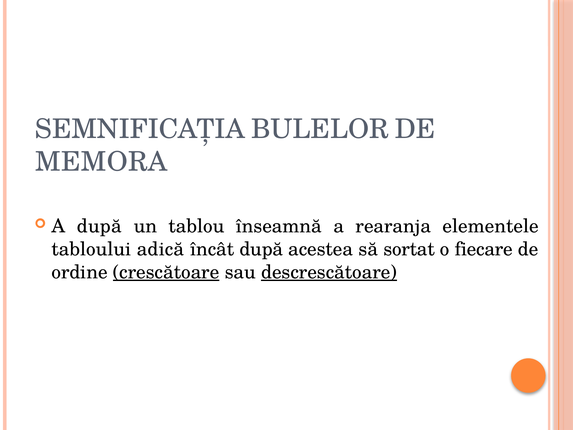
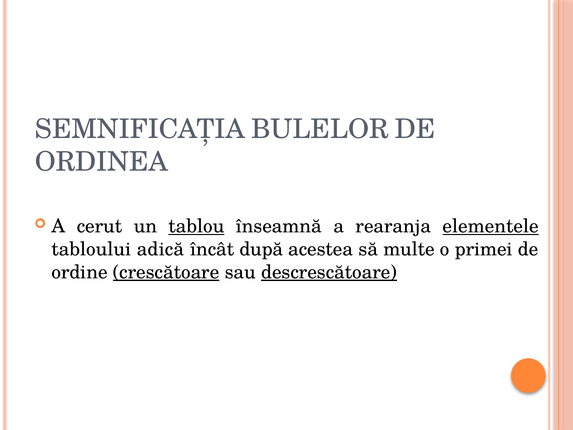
MEMORA: MEMORA -> ORDINEA (102, 162)
A după: după -> cerut (99, 226)
tablou underline: none -> present (196, 226)
elementele underline: none -> present (491, 226)
sortat: sortat -> multe (409, 249)
fiecare: fiecare -> primei (484, 249)
